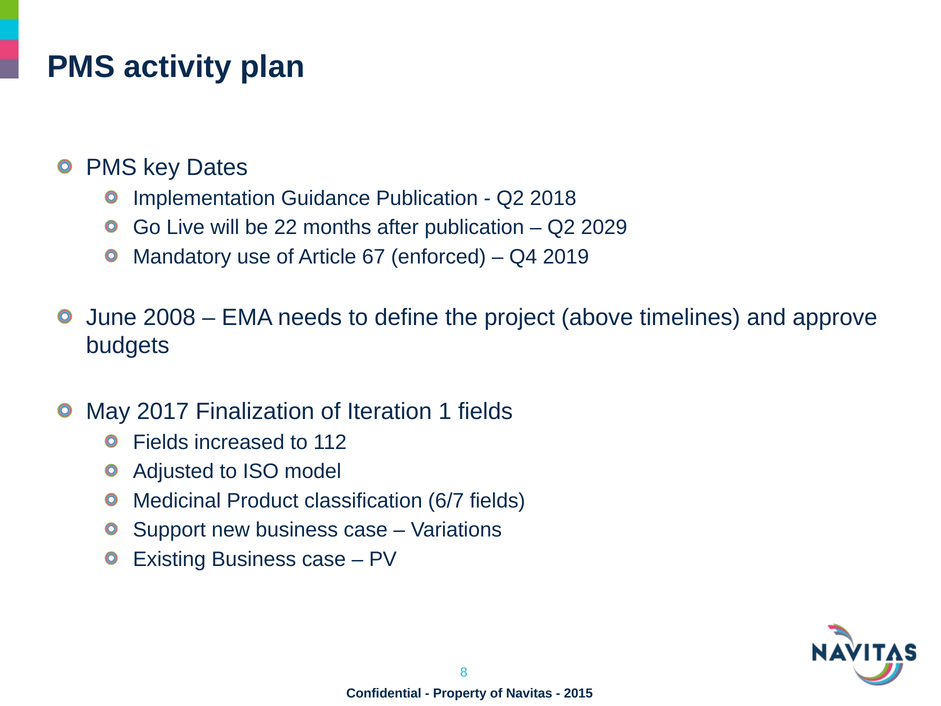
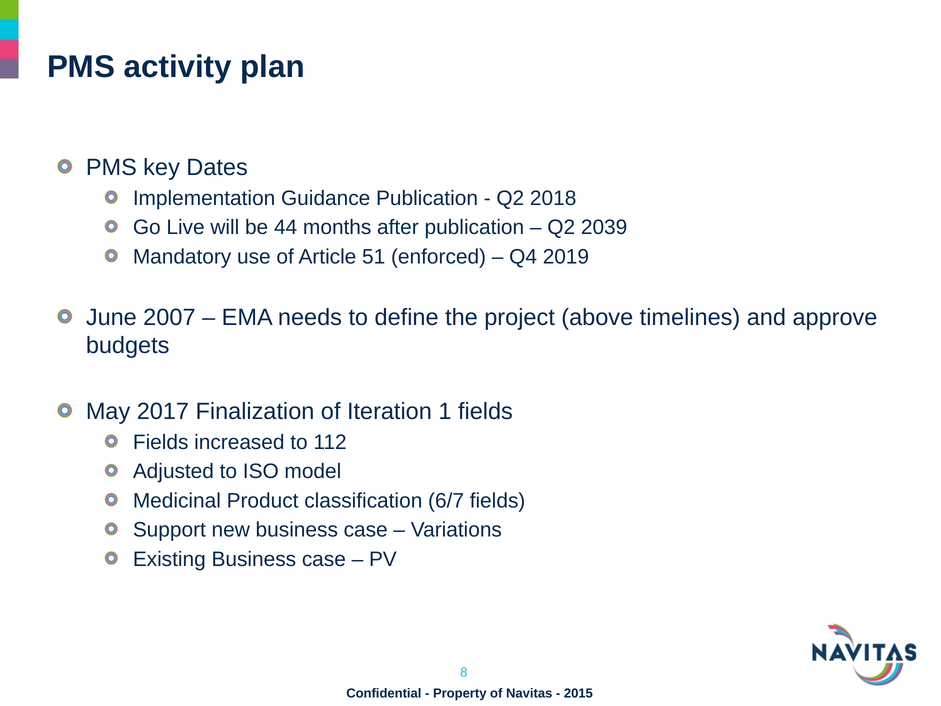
22: 22 -> 44 (286, 227)
2029: 2029 -> 2039 (604, 227)
67: 67 -> 51 (374, 257)
2008: 2008 -> 2007 (169, 317)
